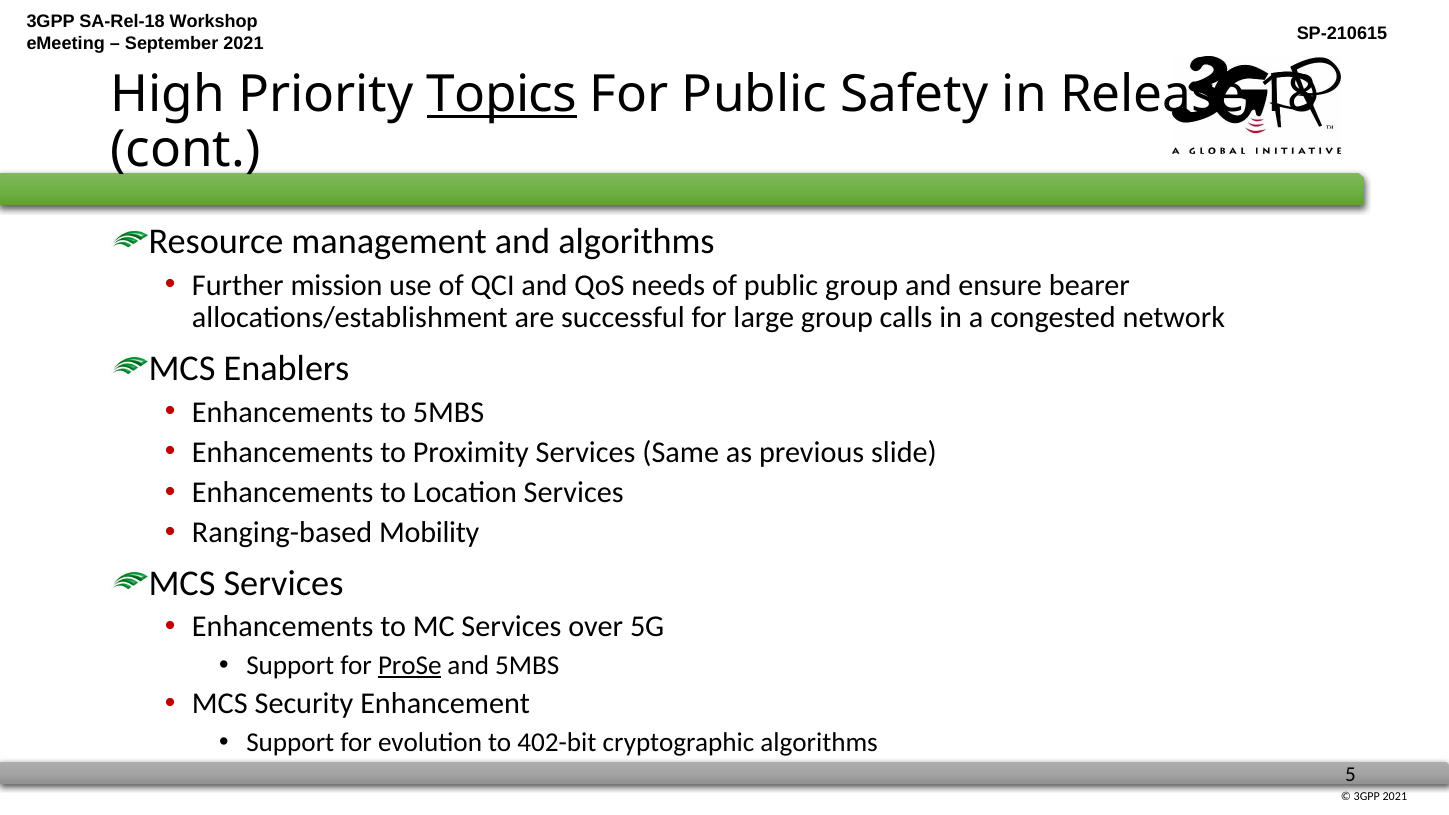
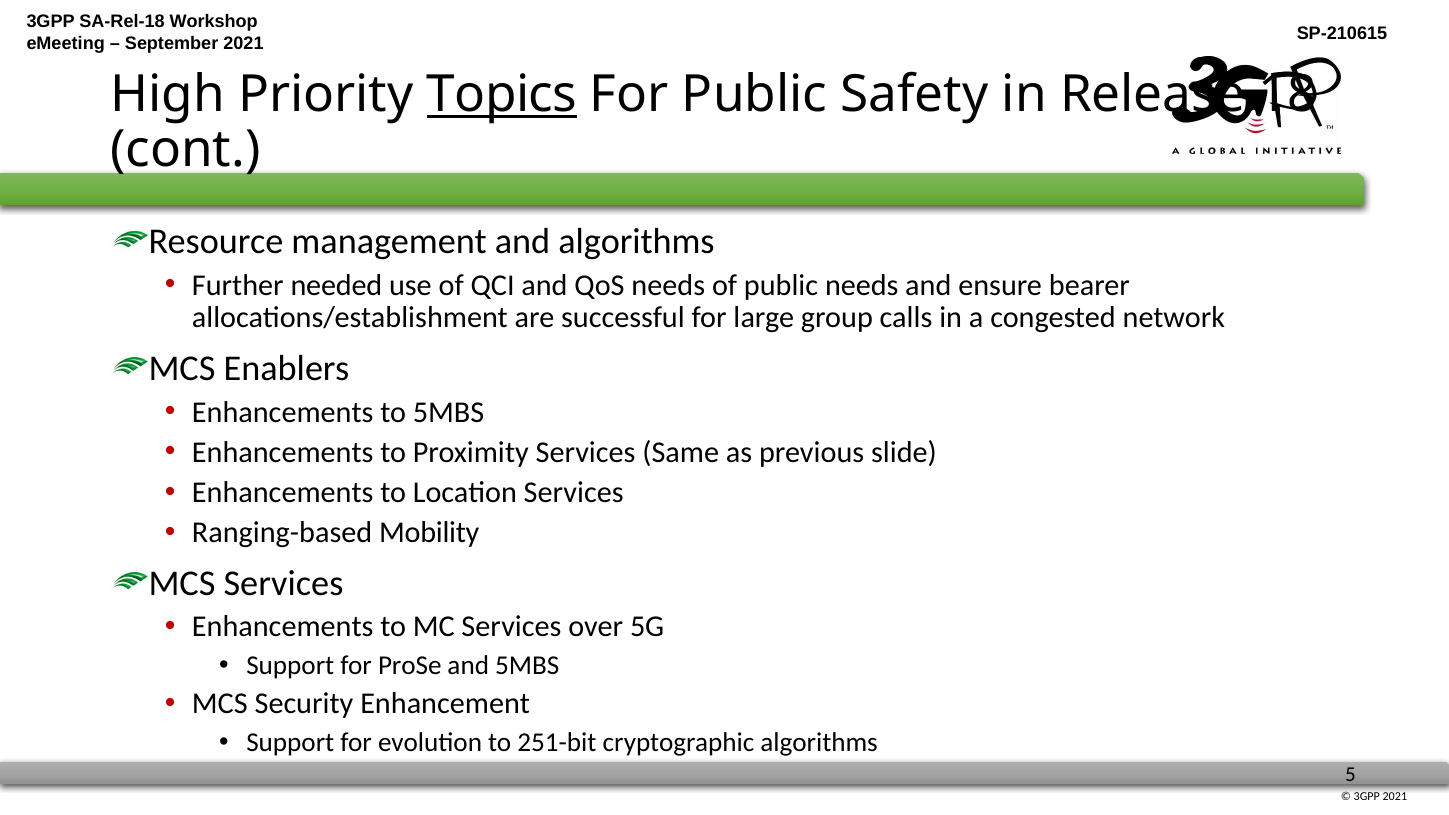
mission: mission -> needed (336, 285)
public group: group -> needs (862, 285)
ProSe underline: present -> none (410, 665)
402-bit: 402-bit -> 251-bit (557, 742)
